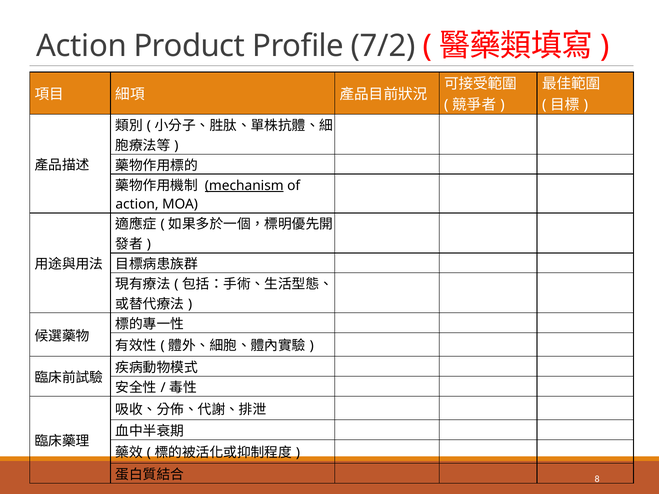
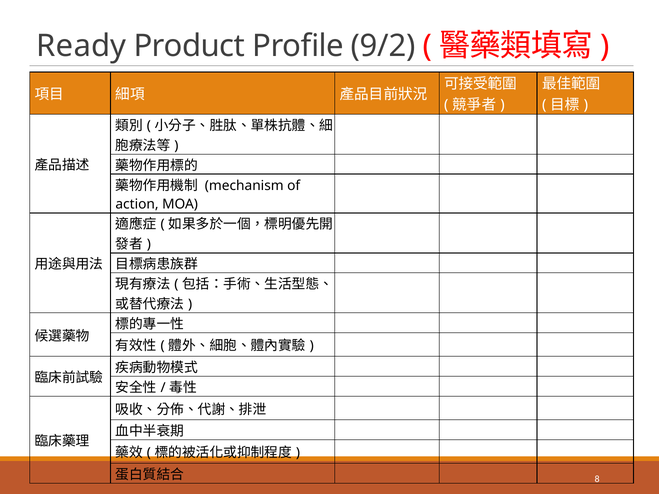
Action: Action -> Ready (81, 46)
7/2: 7/2 -> 9/2 (383, 46)
mechanism underline: present -> none (244, 186)
